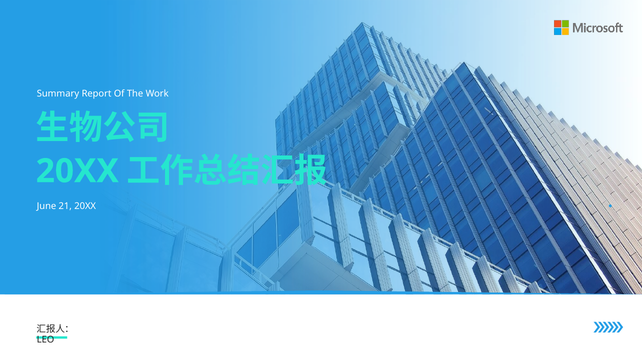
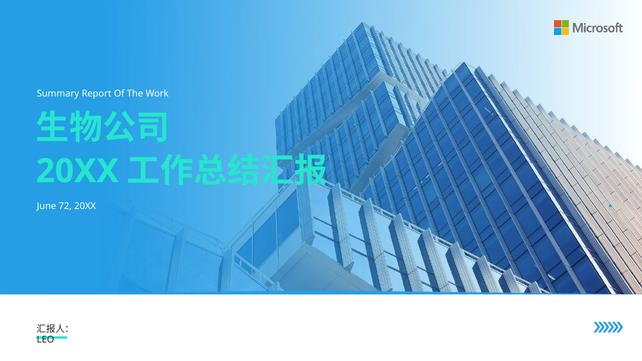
21: 21 -> 72 (65, 206)
